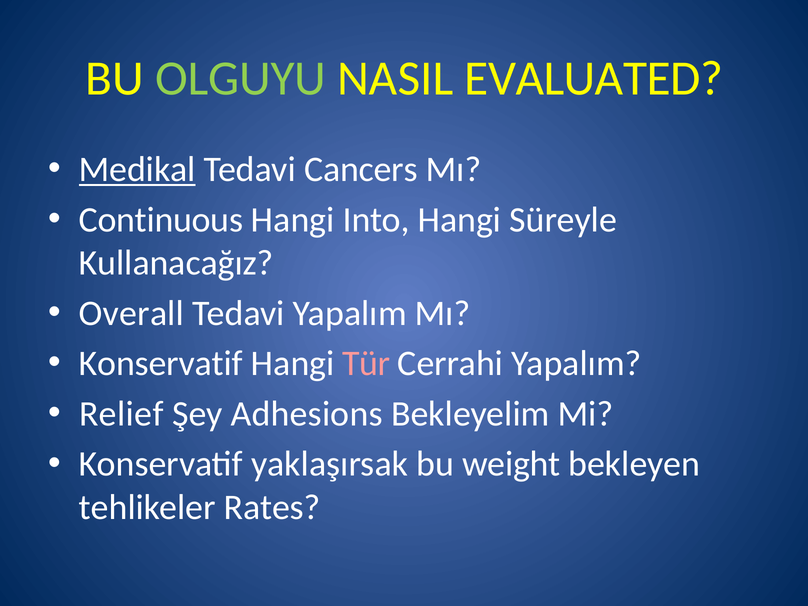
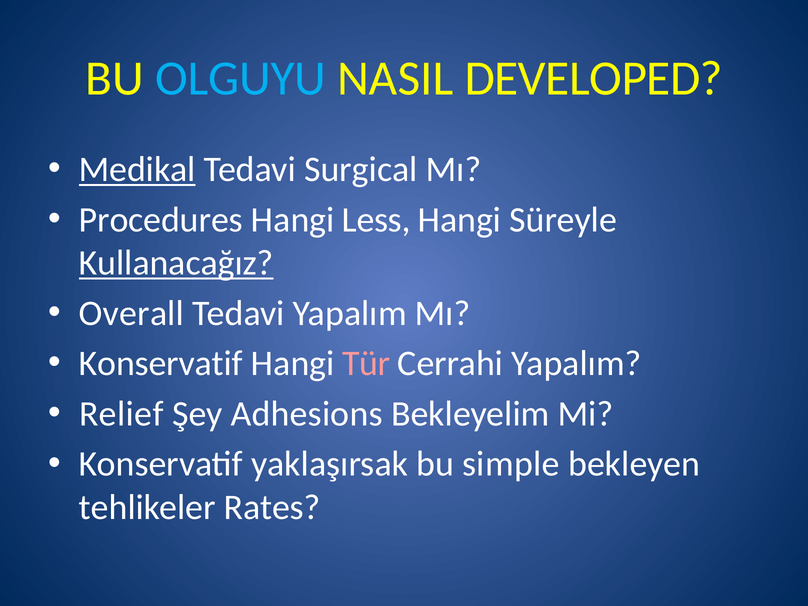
OLGUYU colour: light green -> light blue (241, 78)
EVALUATED: EVALUATED -> DEVELOPED (594, 78)
Cancers: Cancers -> Surgical (361, 170)
Continuous: Continuous -> Procedures (161, 220)
Into: Into -> Less (376, 220)
Kullanacağız underline: none -> present (176, 263)
weight: weight -> simple (511, 464)
